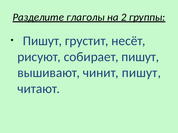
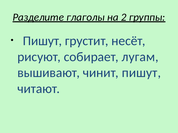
собирает пишут: пишут -> лугам (140, 57)
